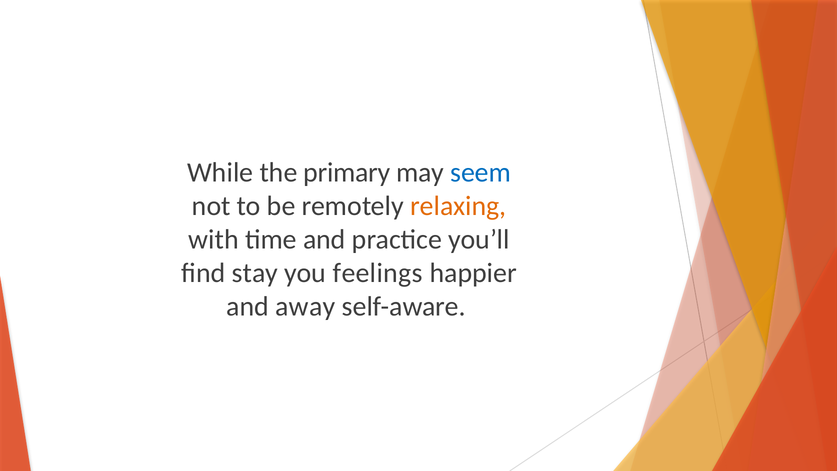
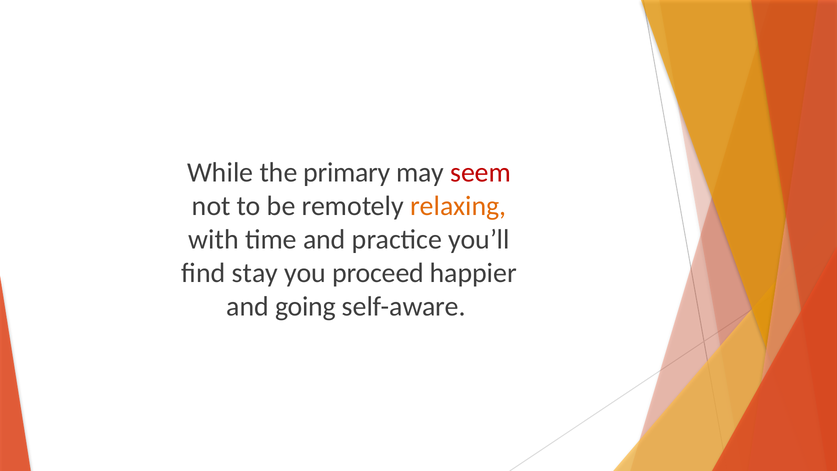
seem colour: blue -> red (481, 173)
feelings: feelings -> proceed (378, 273)
away: away -> going (306, 307)
